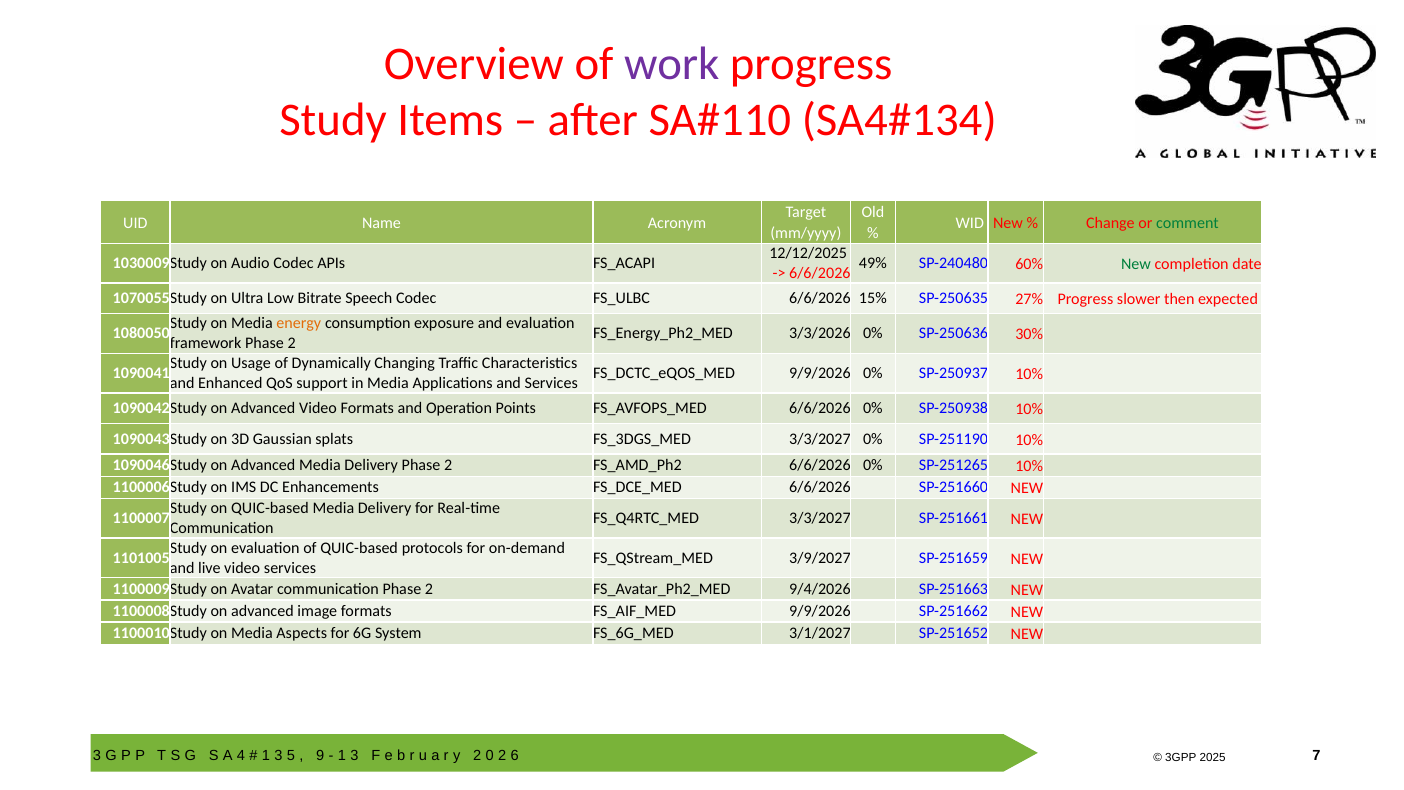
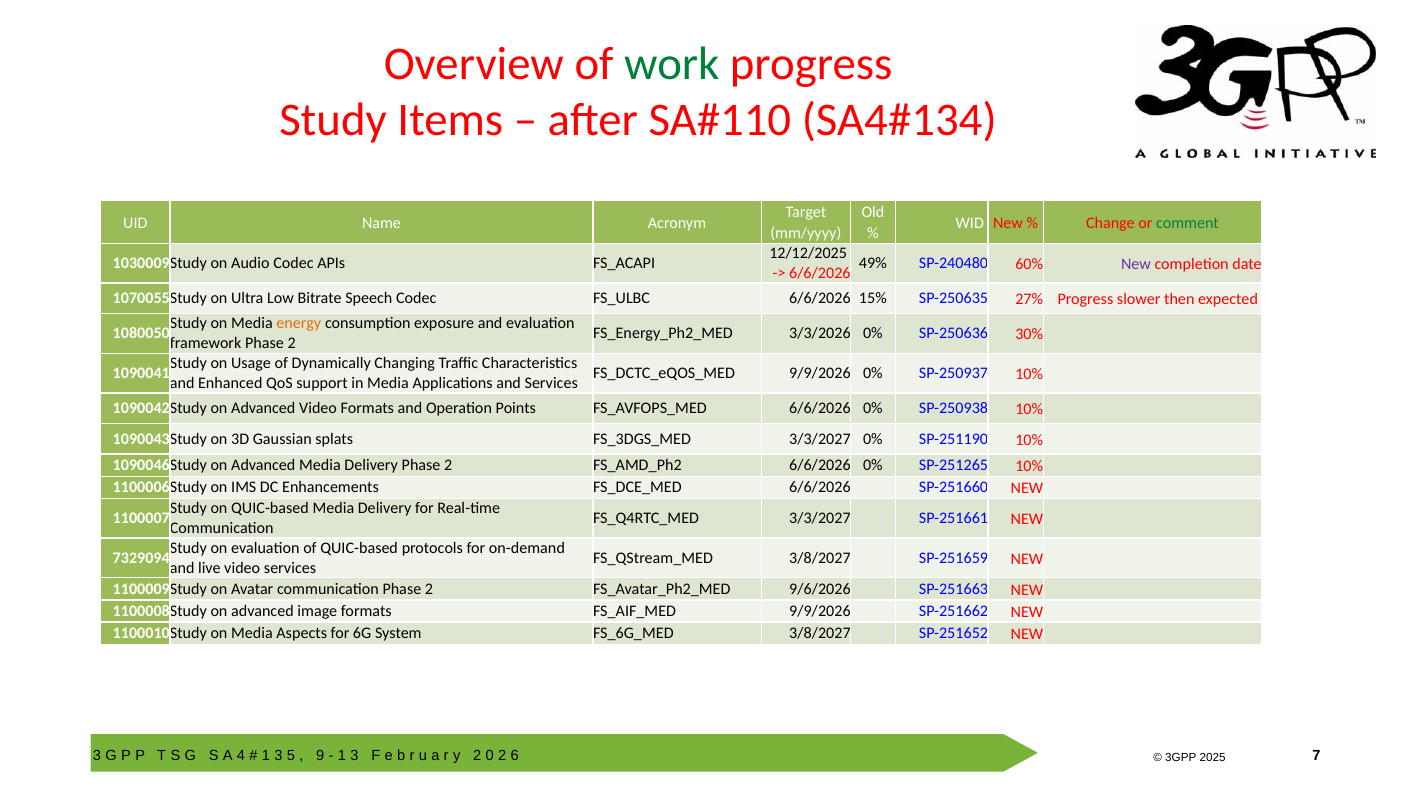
work colour: purple -> green (672, 64)
New colour: green -> purple (1136, 264)
1101005: 1101005 -> 7329094 (141, 558)
3/9/2027: 3/9/2027 -> 3/8/2027 (820, 558)
9/4/2026: 9/4/2026 -> 9/6/2026 (820, 589)
3/1/2027: 3/1/2027 -> 3/8/2027 (820, 633)
